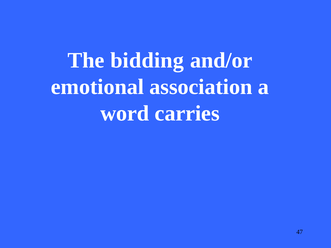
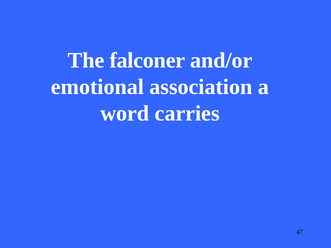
bidding: bidding -> falconer (147, 61)
